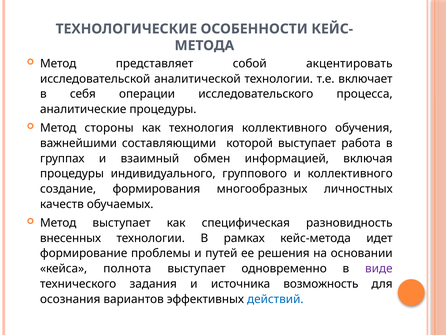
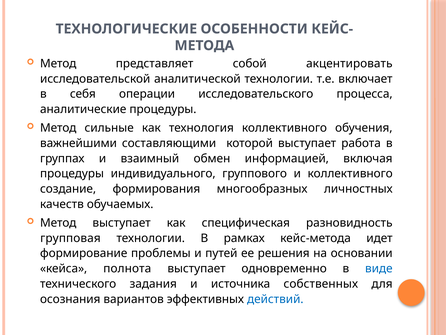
стороны: стороны -> сильные (109, 128)
внесенных: внесенных -> групповая (70, 238)
виде colour: purple -> blue (379, 268)
возможность: возможность -> собственных (321, 284)
